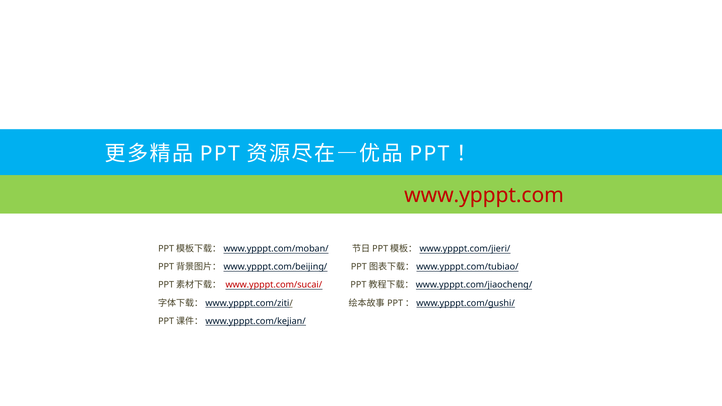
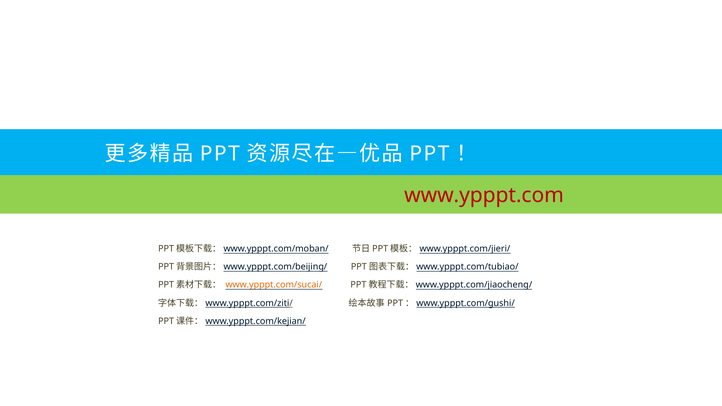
www.ypppt.com/sucai/ colour: red -> orange (274, 285)
